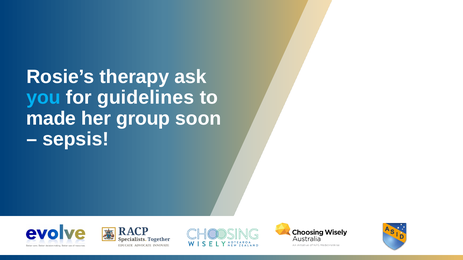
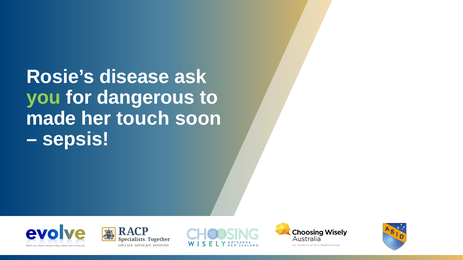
therapy: therapy -> disease (134, 77)
you colour: light blue -> light green (44, 98)
guidelines: guidelines -> dangerous (146, 98)
group: group -> touch (143, 119)
